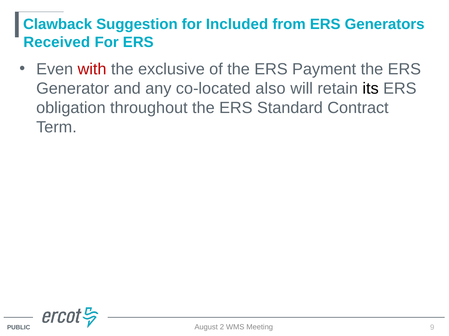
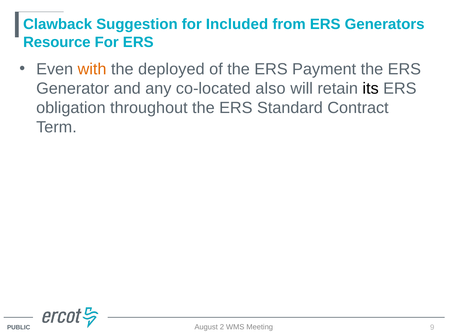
Received: Received -> Resource (57, 42)
with colour: red -> orange (92, 69)
exclusive: exclusive -> deployed (171, 69)
